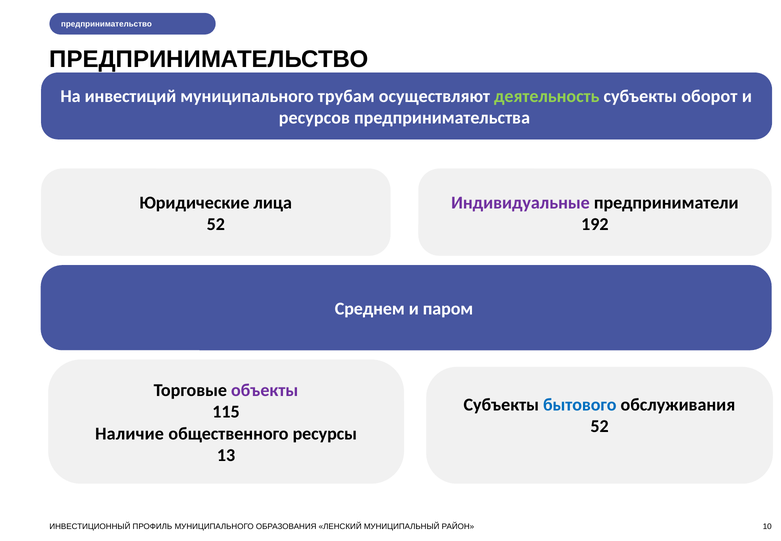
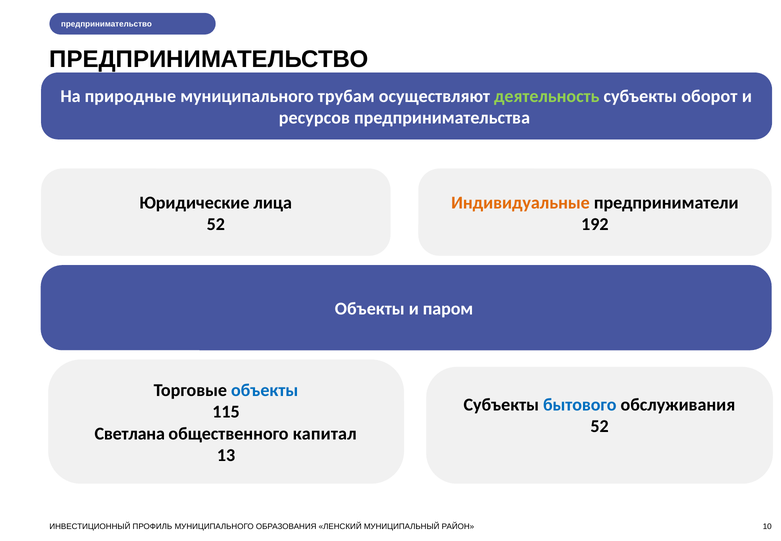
инвестиций: инвестиций -> природные (130, 96)
Индивидуальные colour: purple -> orange (520, 202)
Среднем: Среднем -> Объекты (370, 309)
объекты colour: purple -> blue (265, 390)
Наличие: Наличие -> Светлана (130, 433)
ресурсы: ресурсы -> капитал (325, 433)
